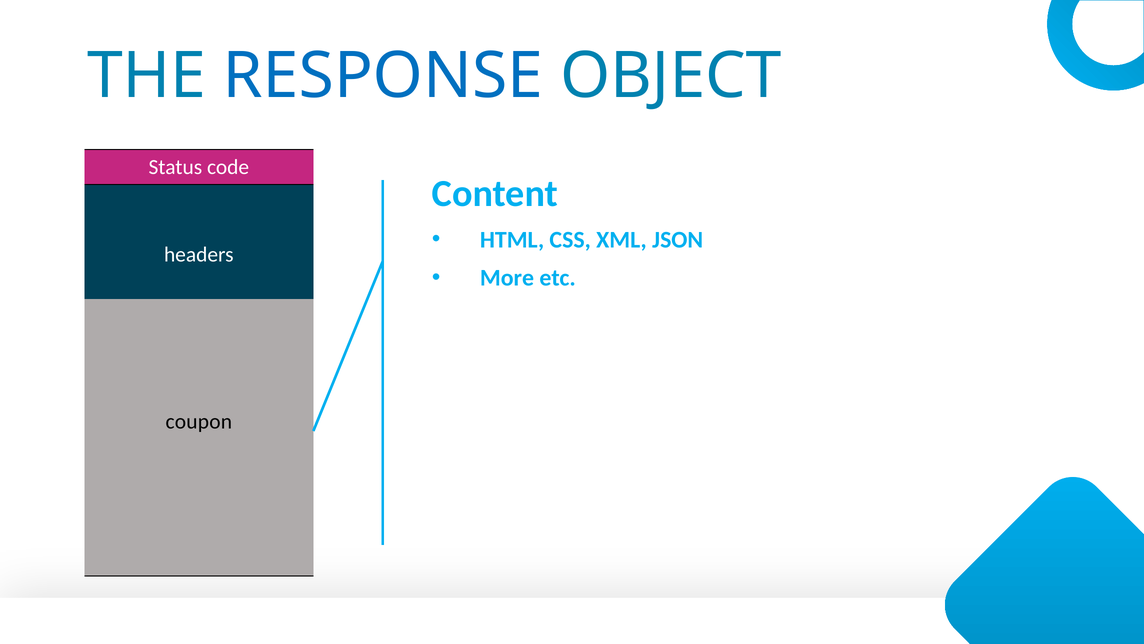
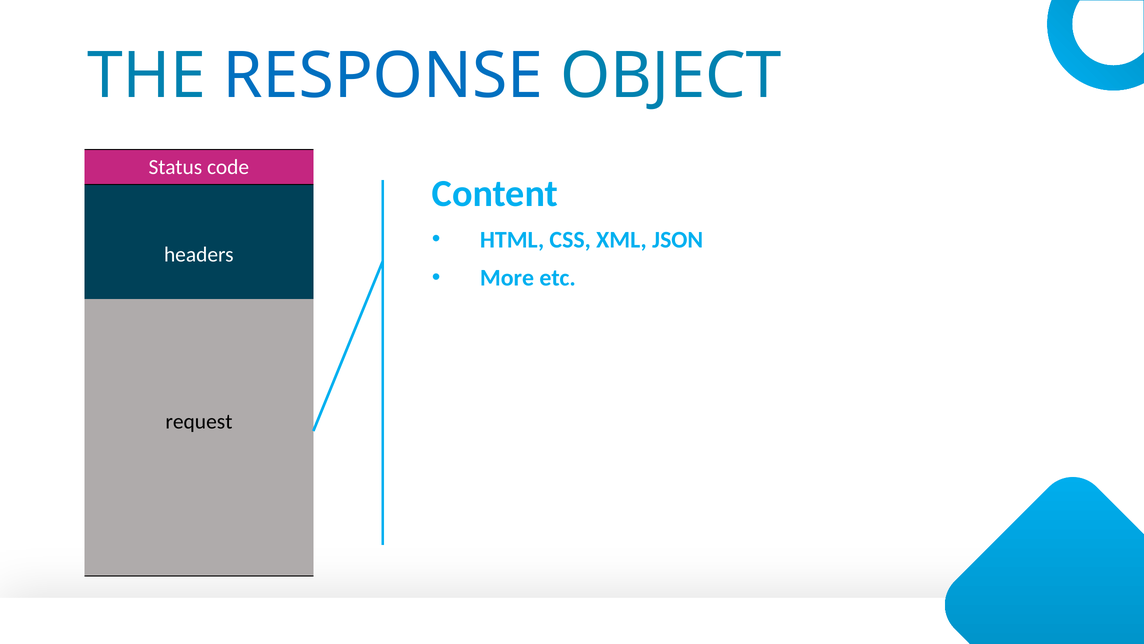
coupon: coupon -> request (199, 422)
